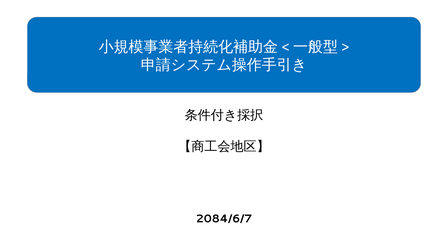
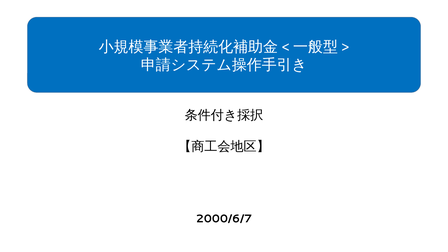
2084/6/7: 2084/6/7 -> 2000/6/7 (224, 219)
